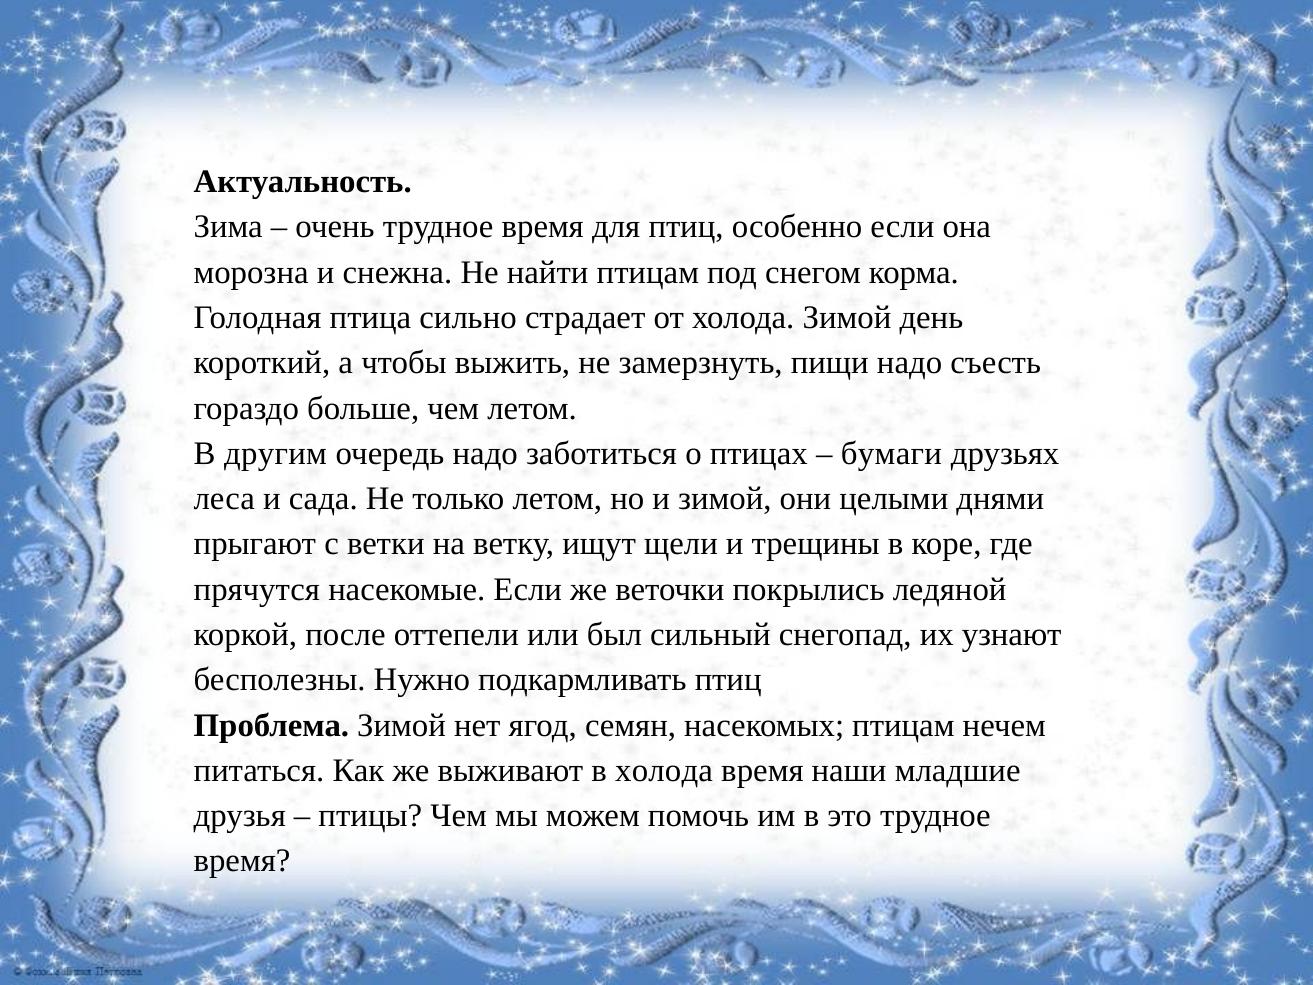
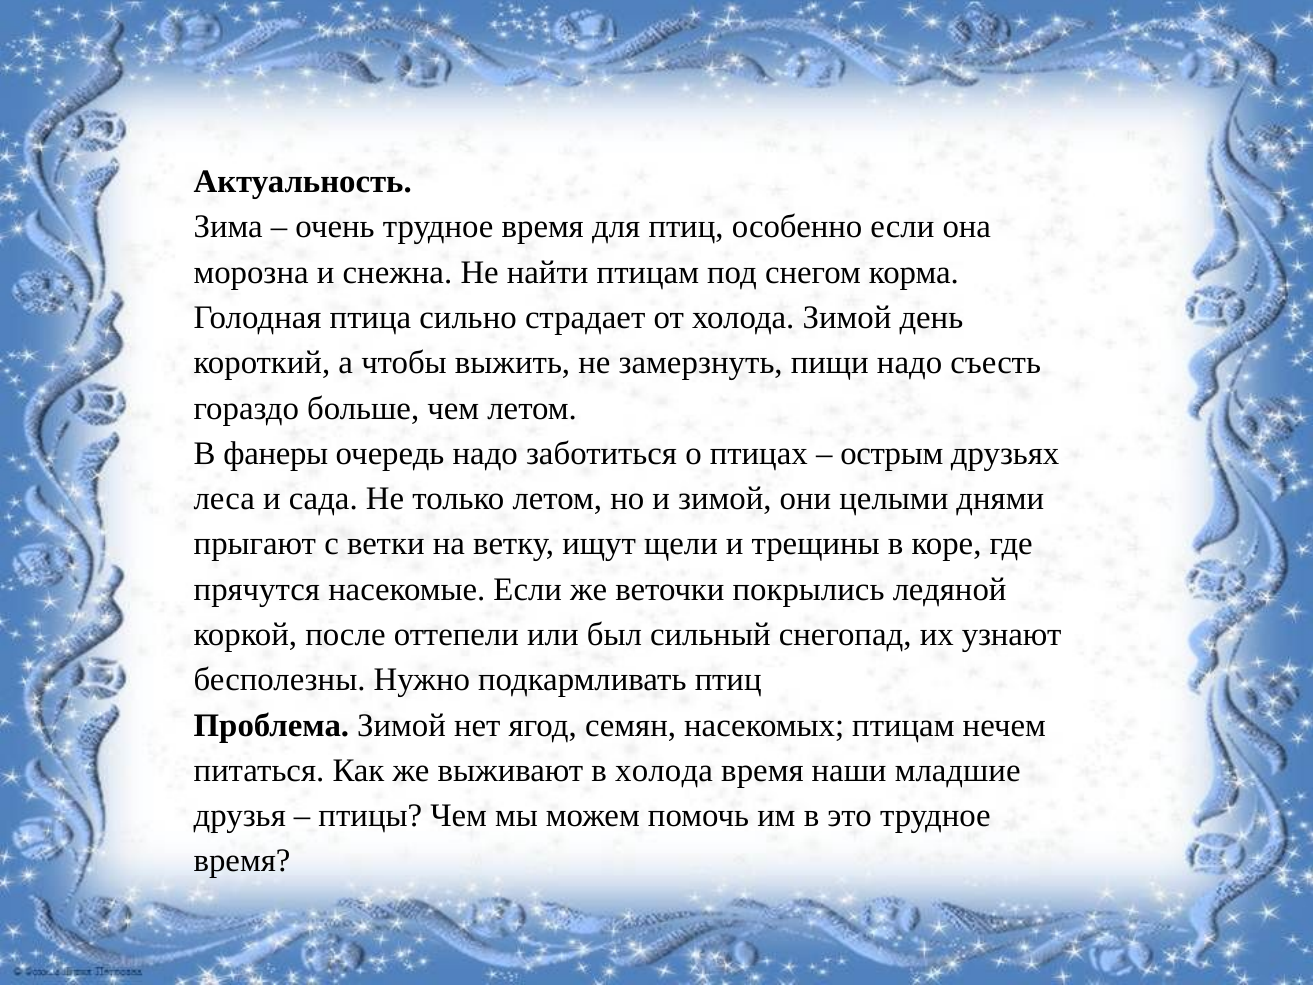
другим: другим -> фанеры (276, 453)
бумаги: бумаги -> острым (892, 453)
